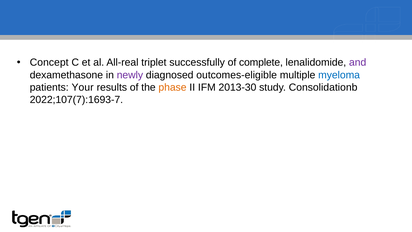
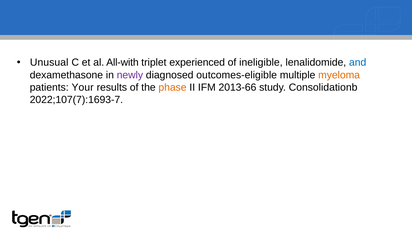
Concept: Concept -> Unusual (49, 63)
All-real: All-real -> All-with (122, 63)
successfully: successfully -> experienced (197, 63)
complete: complete -> ineligible (261, 63)
and colour: purple -> blue (358, 63)
myeloma colour: blue -> orange (339, 75)
2013-30: 2013-30 -> 2013-66 (237, 87)
